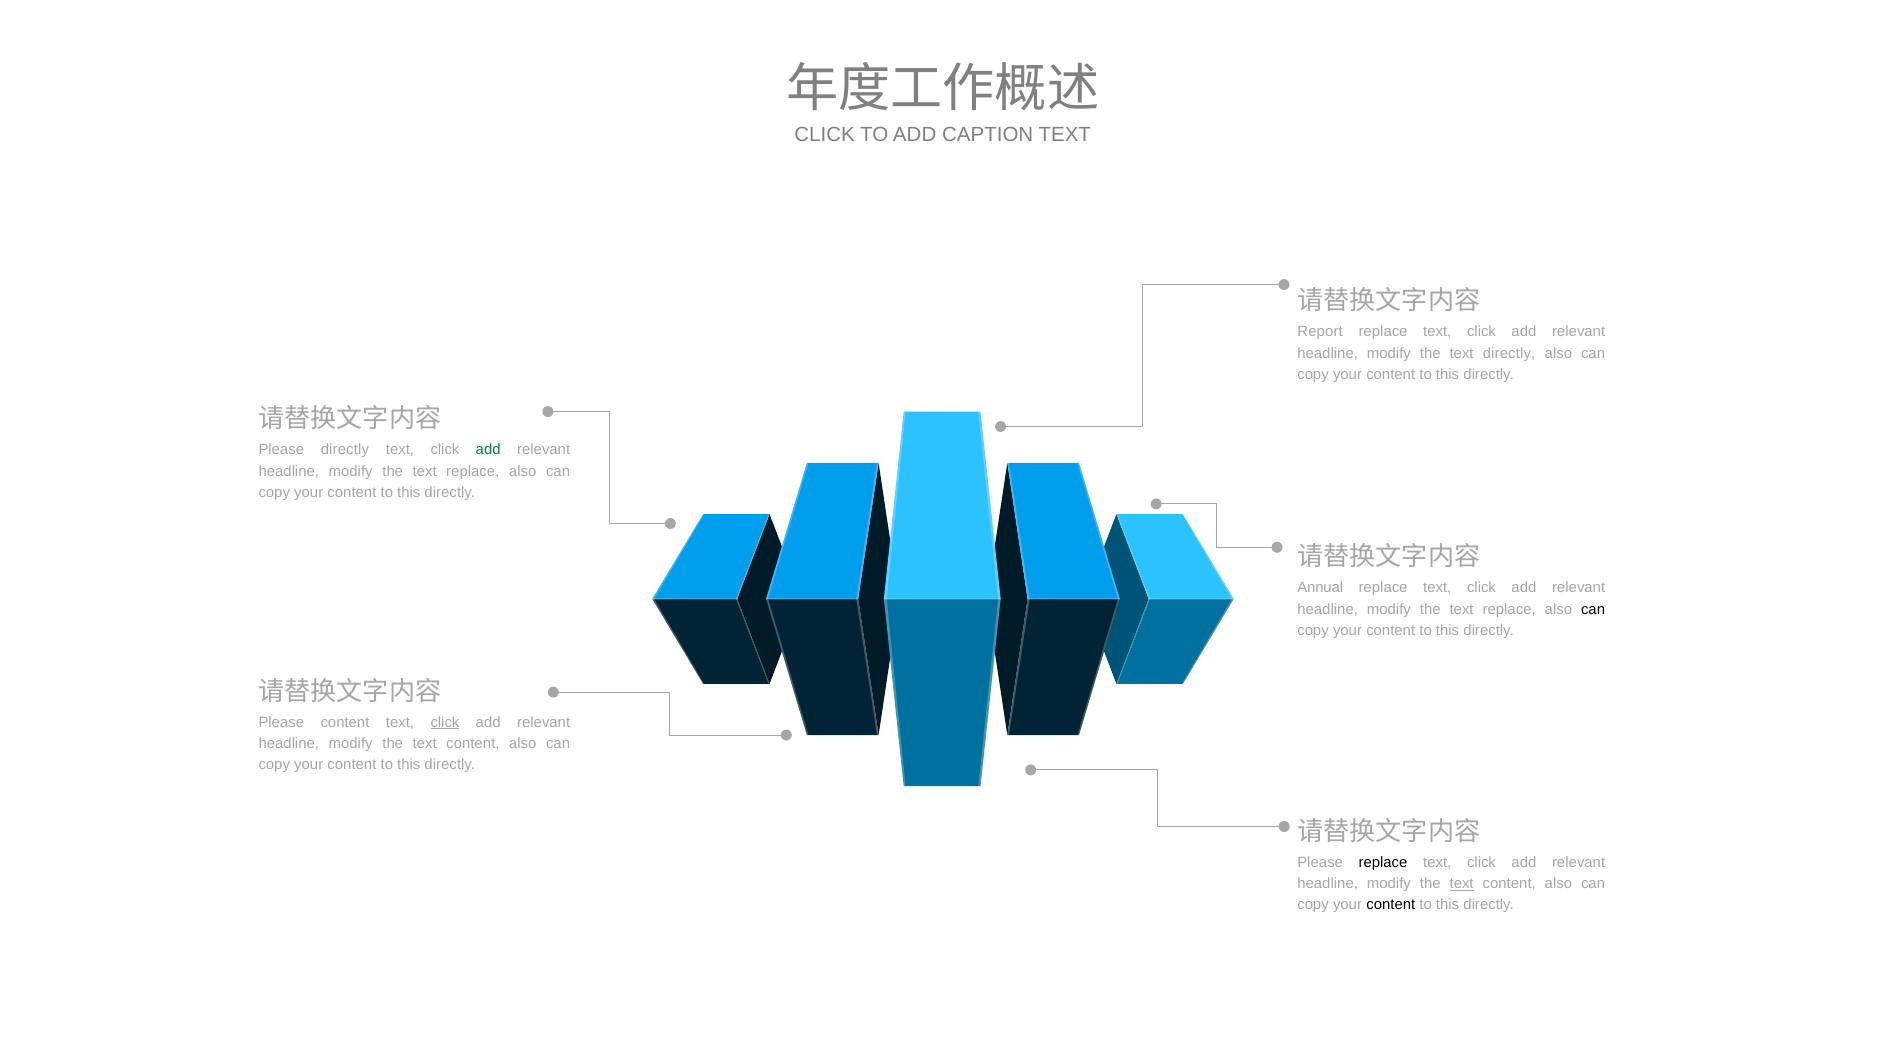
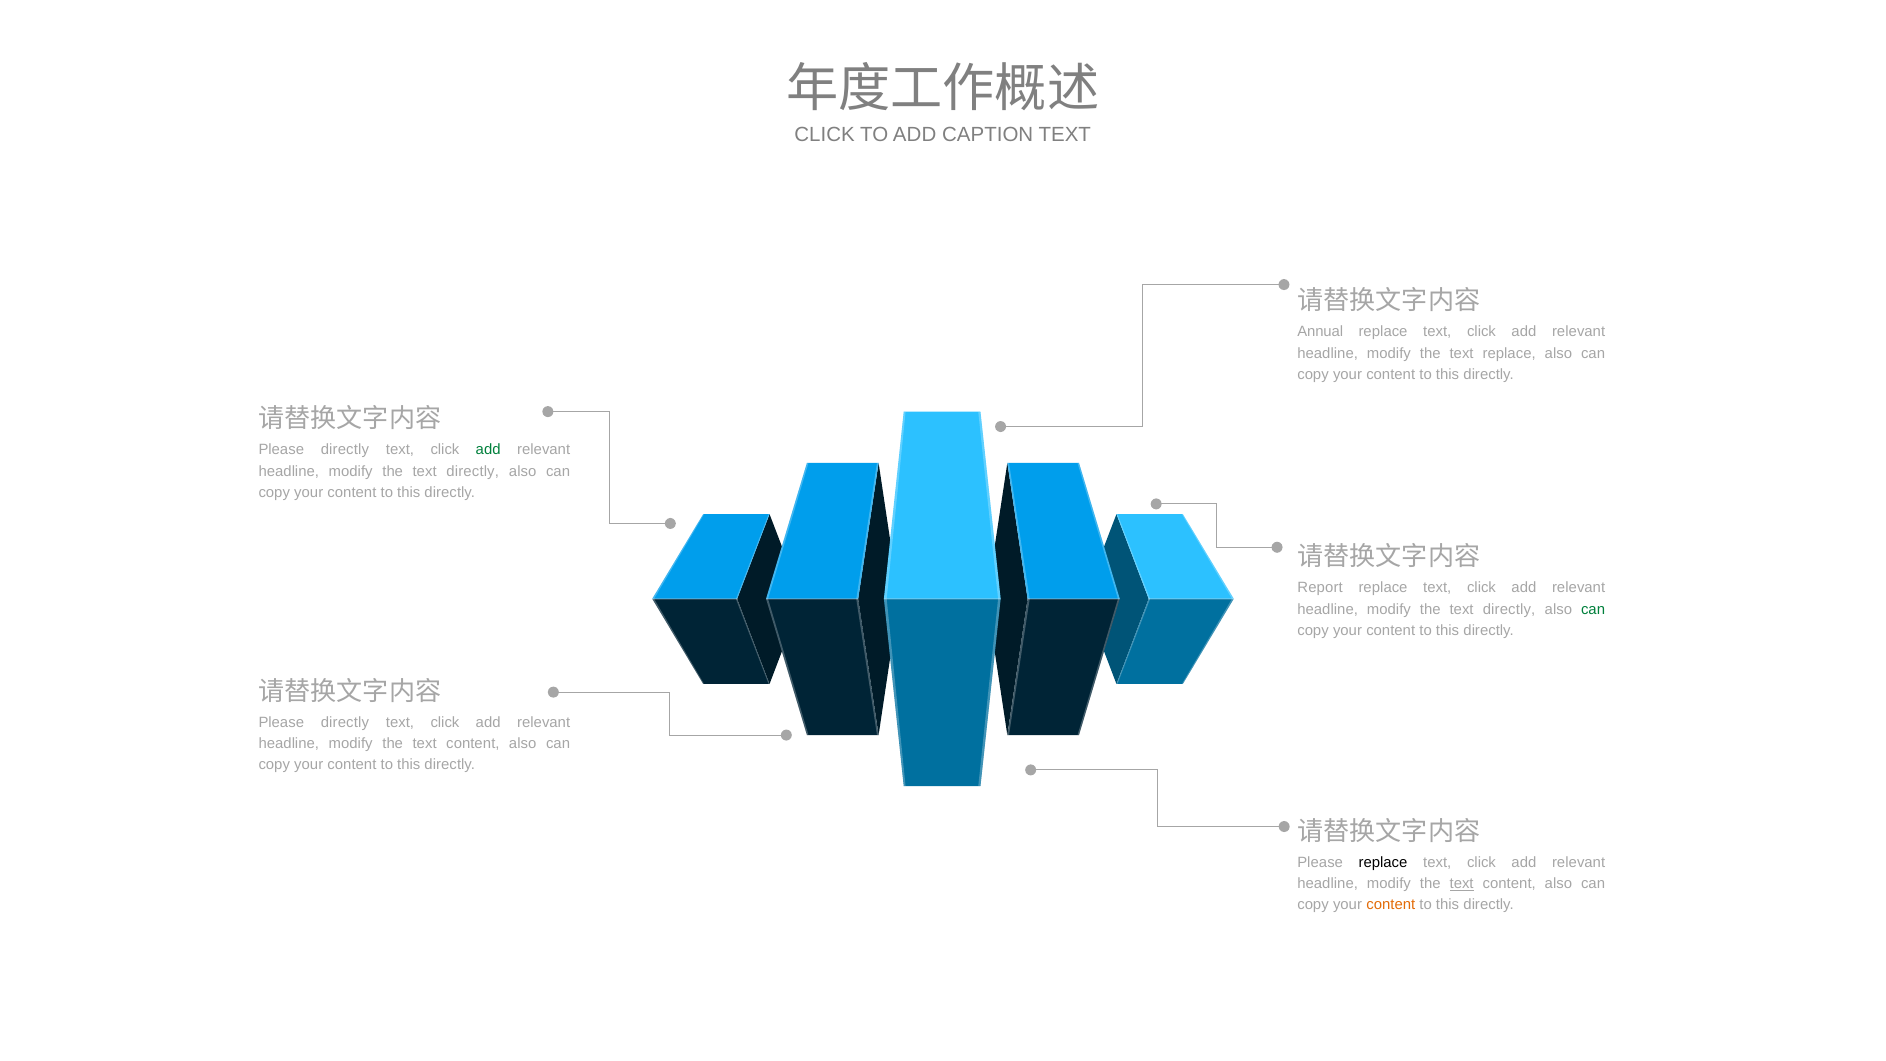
Report: Report -> Annual (1320, 332)
text directly: directly -> replace (1509, 353)
replace: replace -> directly (473, 471)
Annual: Annual -> Report (1320, 588)
replace: replace -> directly (1509, 609)
can colour: black -> green (1593, 609)
content: content -> directly (345, 722)
click underline: present -> none (445, 722)
content colour: black -> orange (1391, 905)
